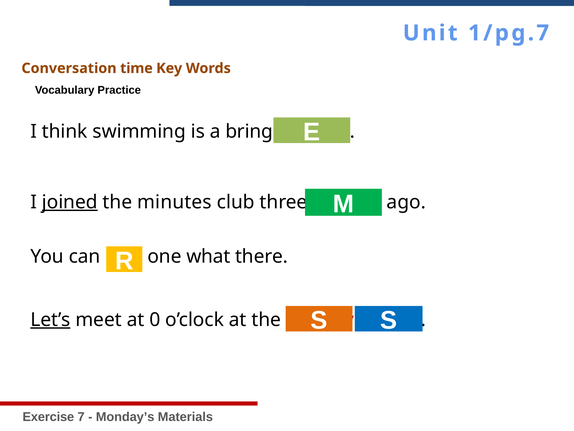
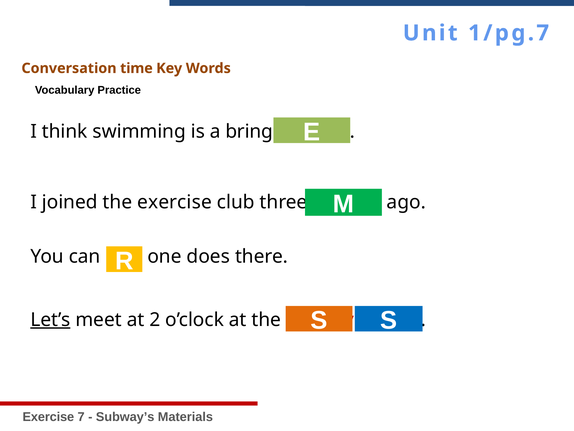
joined underline: present -> none (70, 202)
the minutes: minutes -> exercise (174, 202)
what: what -> does (208, 256)
0: 0 -> 2 (155, 319)
Monday’s: Monday’s -> Subway’s (125, 416)
